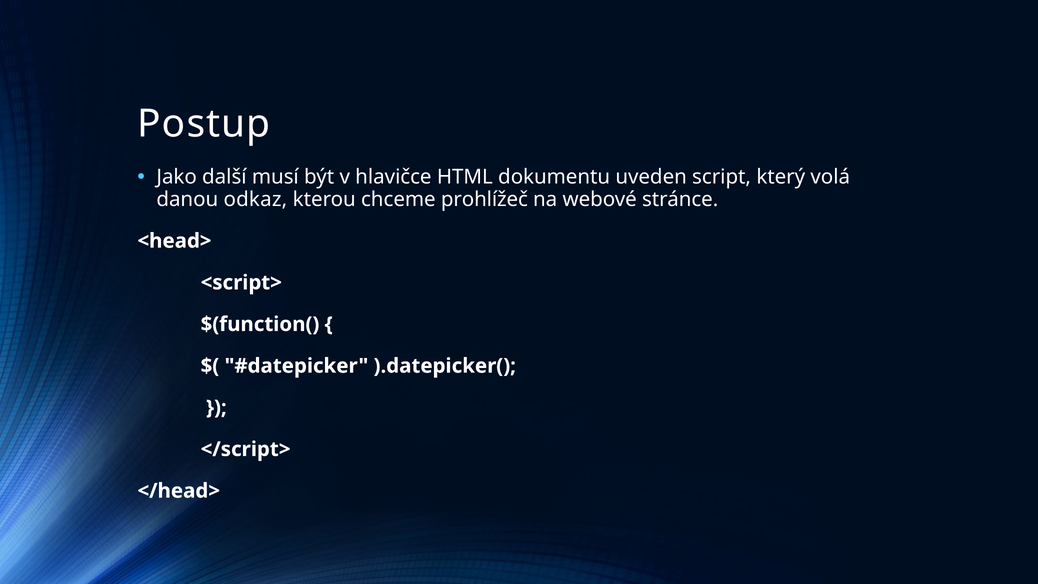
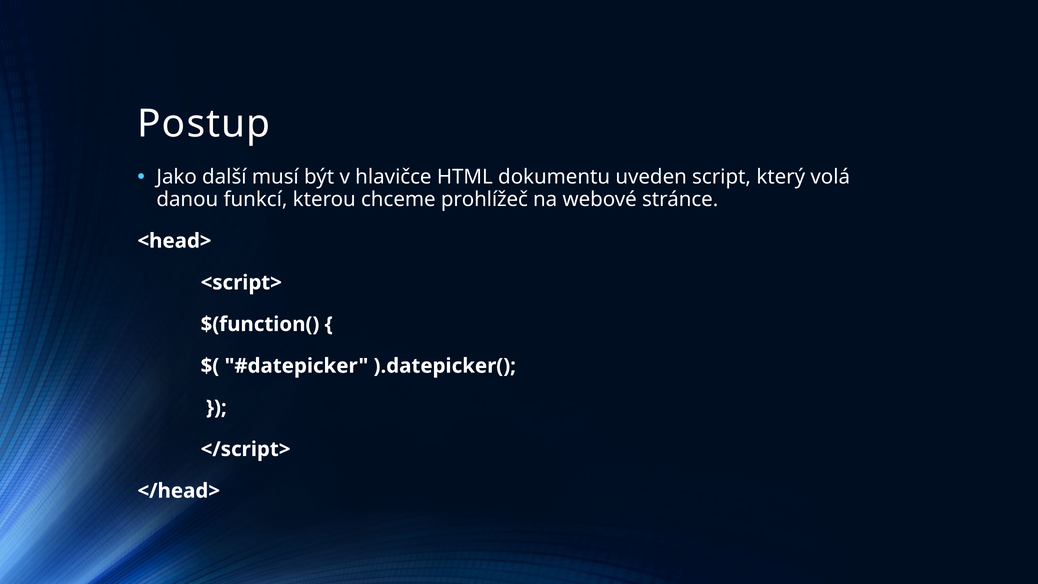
odkaz: odkaz -> funkcí (255, 199)
